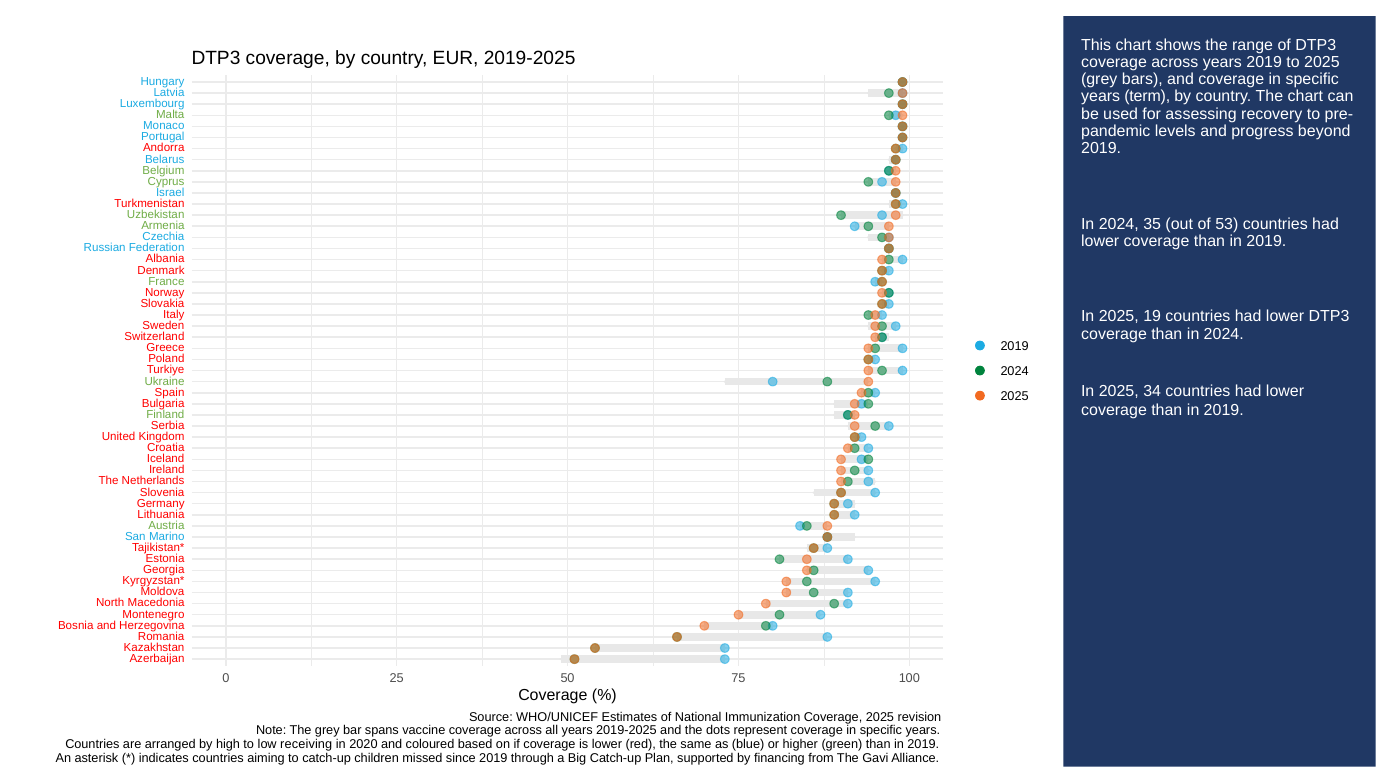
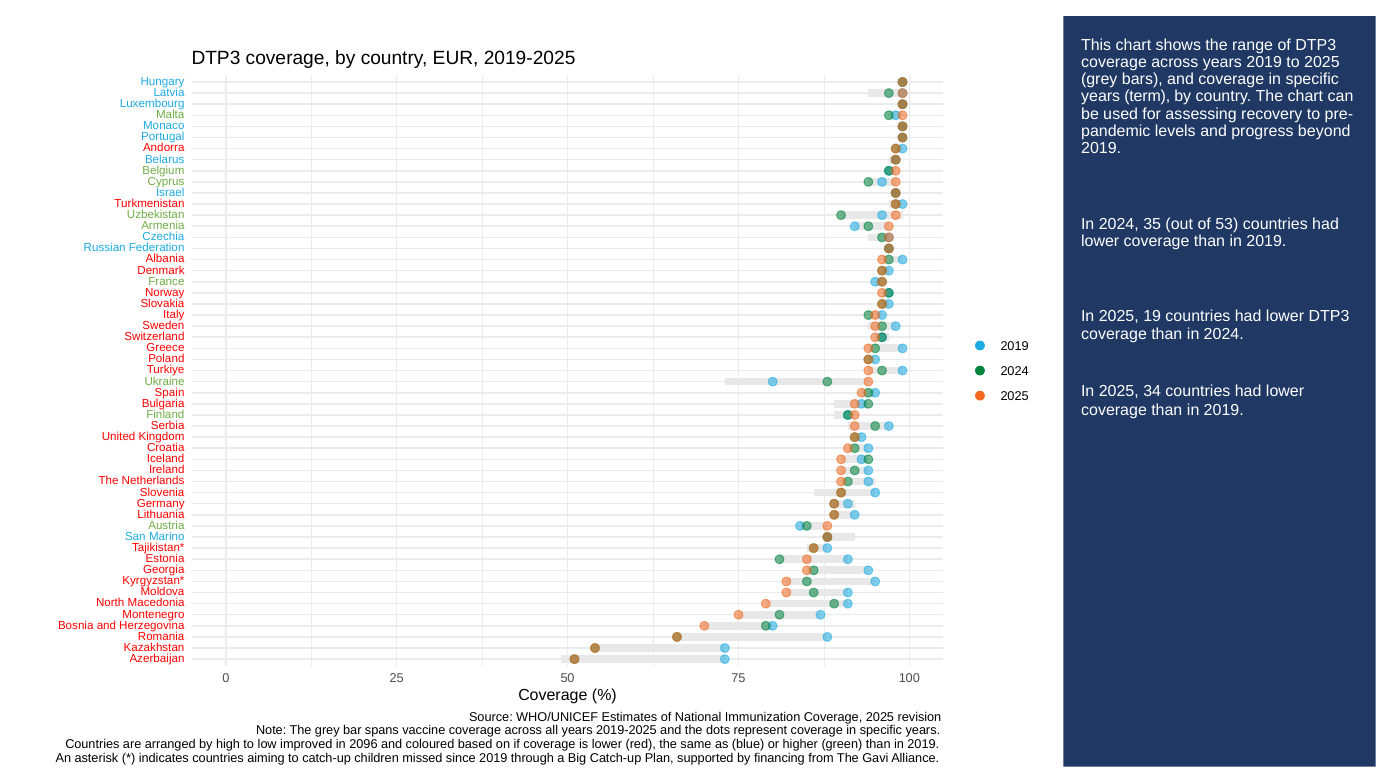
receiving: receiving -> improved (306, 745)
2020: 2020 -> 2096 (363, 745)
